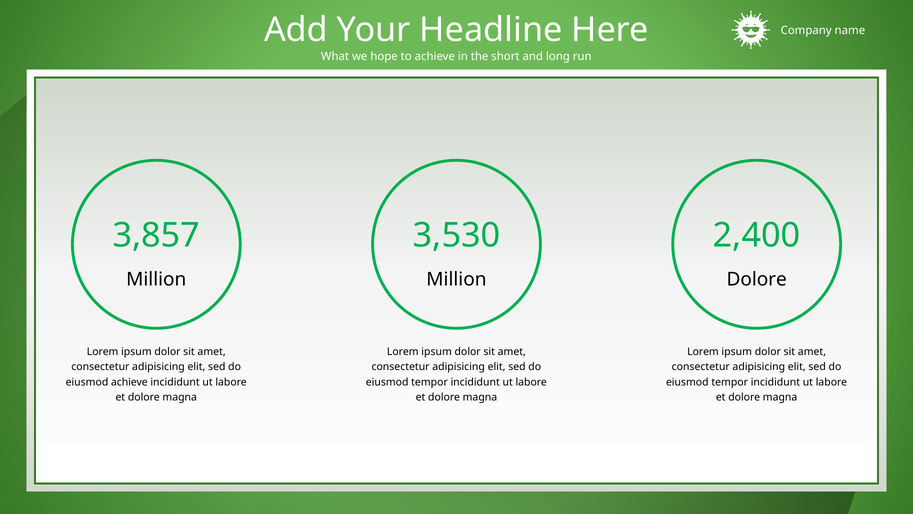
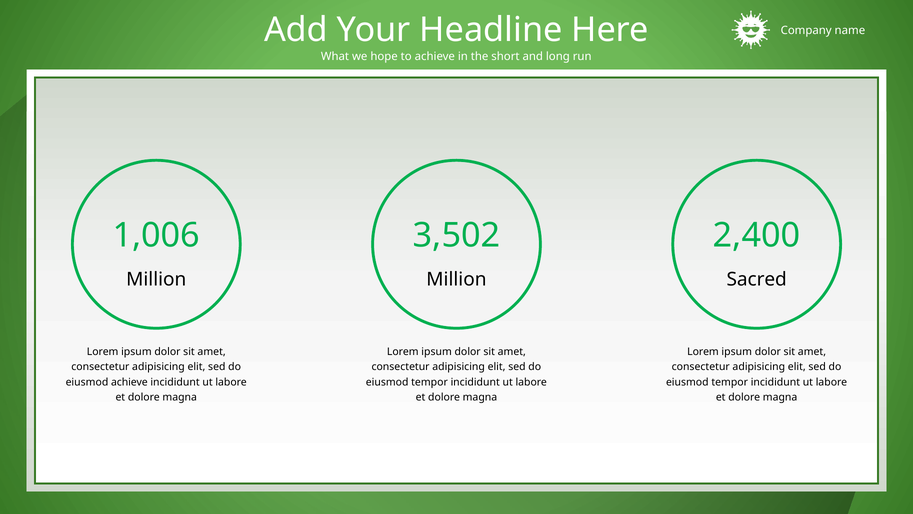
3,857: 3,857 -> 1,006 (156, 235)
3,530: 3,530 -> 3,502 (457, 235)
Dolore: Dolore -> Sacred (757, 279)
